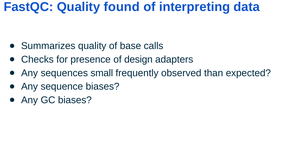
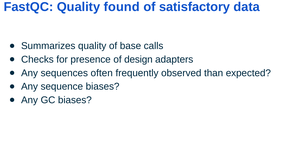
interpreting: interpreting -> satisfactory (195, 7)
small: small -> often (102, 73)
